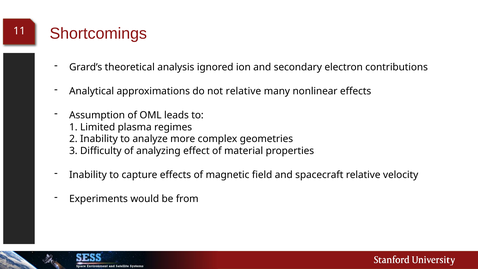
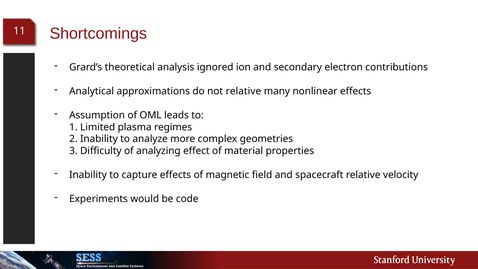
from: from -> code (187, 199)
